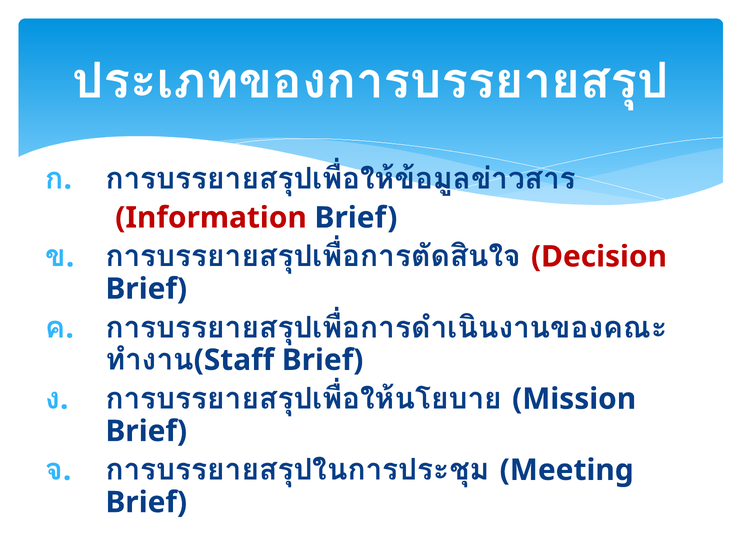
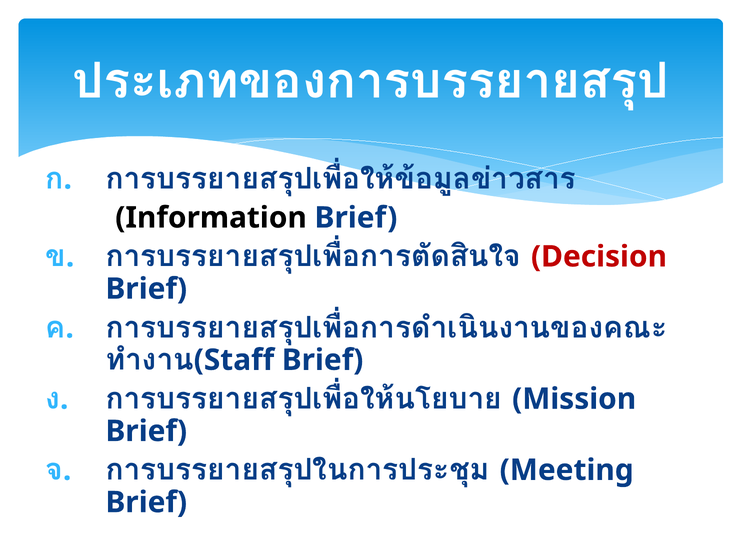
Information colour: red -> black (211, 218)
